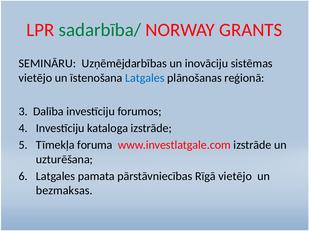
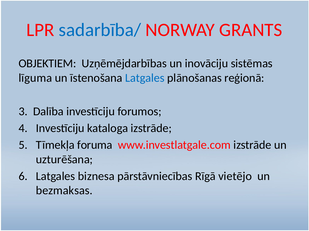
sadarbība/ colour: green -> blue (100, 30)
SEMINĀRU: SEMINĀRU -> OBJEKTIEM (47, 64)
vietējo: vietējo -> līguma (35, 78)
pamata: pamata -> biznesa (96, 177)
